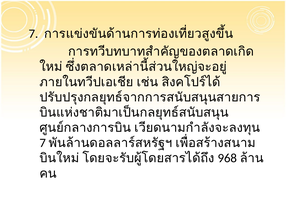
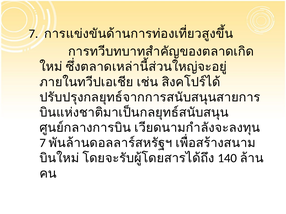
968: 968 -> 140 (227, 159)
